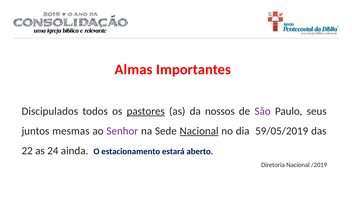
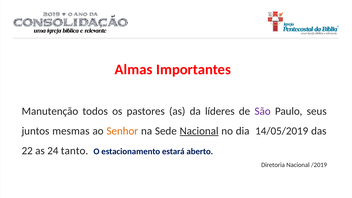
Discipulados: Discipulados -> Manutenção (50, 111)
pastores underline: present -> none (146, 111)
nossos: nossos -> líderes (220, 111)
Senhor colour: purple -> orange (122, 131)
59/05/2019: 59/05/2019 -> 14/05/2019 (282, 131)
ainda: ainda -> tanto (75, 151)
